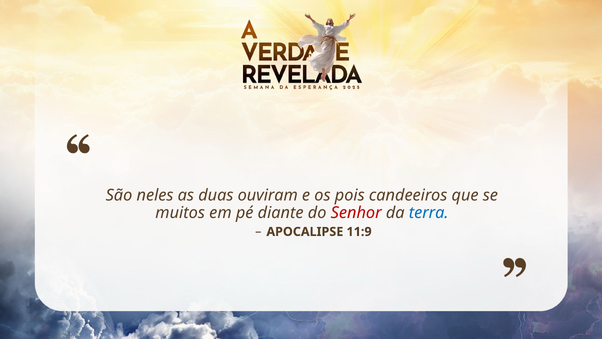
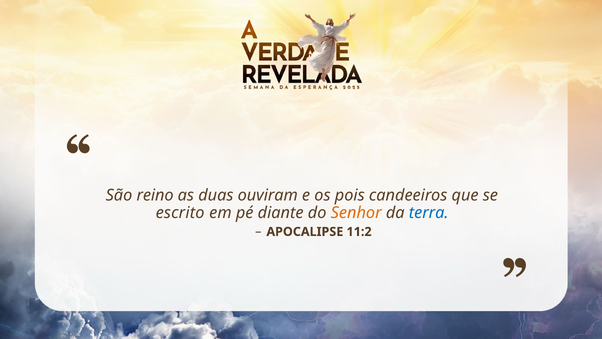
neles: neles -> reino (155, 195)
muitos: muitos -> escrito (180, 213)
Senhor colour: red -> orange (356, 213)
11:9: 11:9 -> 11:2 (359, 232)
